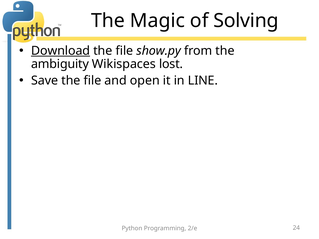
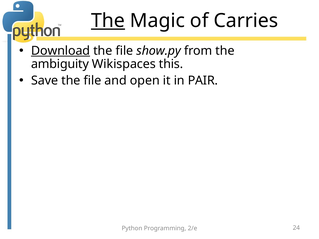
The underline: none -> present (108, 21)
Solving: Solving -> Carries (246, 21)
lost: lost -> this (171, 64)
LINE: LINE -> PAIR (203, 81)
